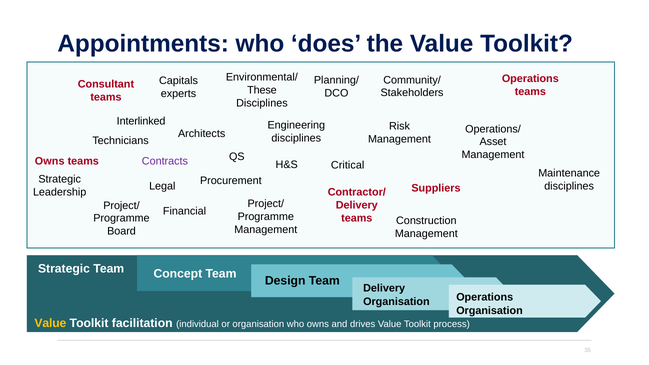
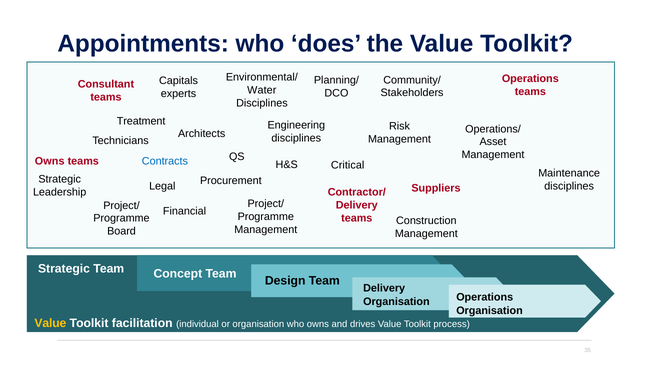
These: These -> Water (262, 90)
Interlinked: Interlinked -> Treatment (141, 121)
Contracts colour: purple -> blue (165, 161)
